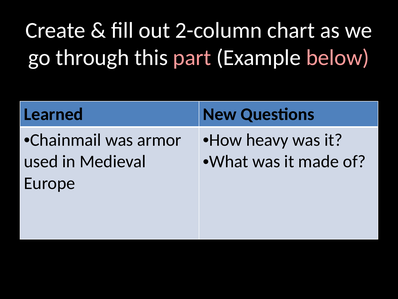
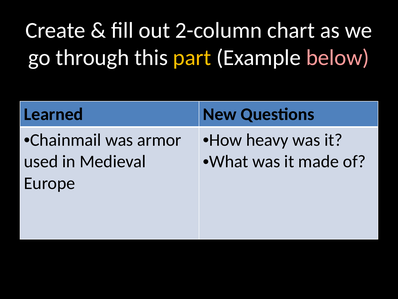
part colour: pink -> yellow (192, 57)
